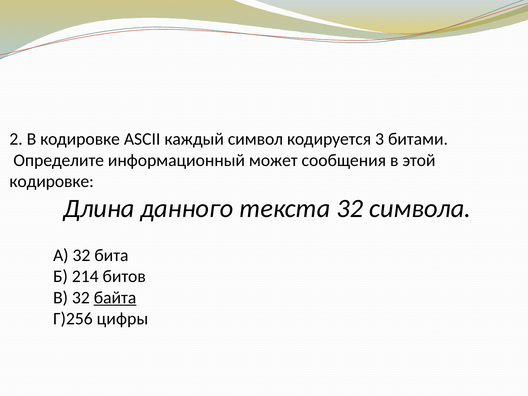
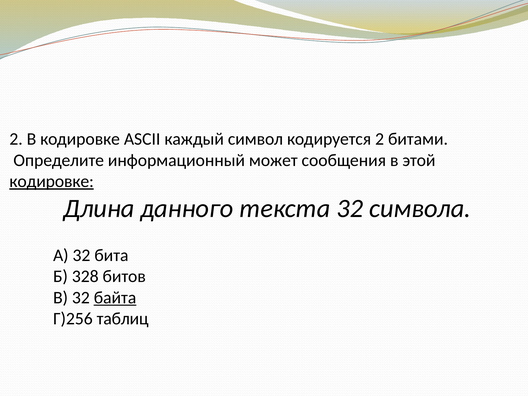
кодируется 3: 3 -> 2 (380, 139)
кодировке underline: none -> present (52, 181)
214: 214 -> 328 (85, 276)
цифры: цифры -> таблиц (123, 319)
